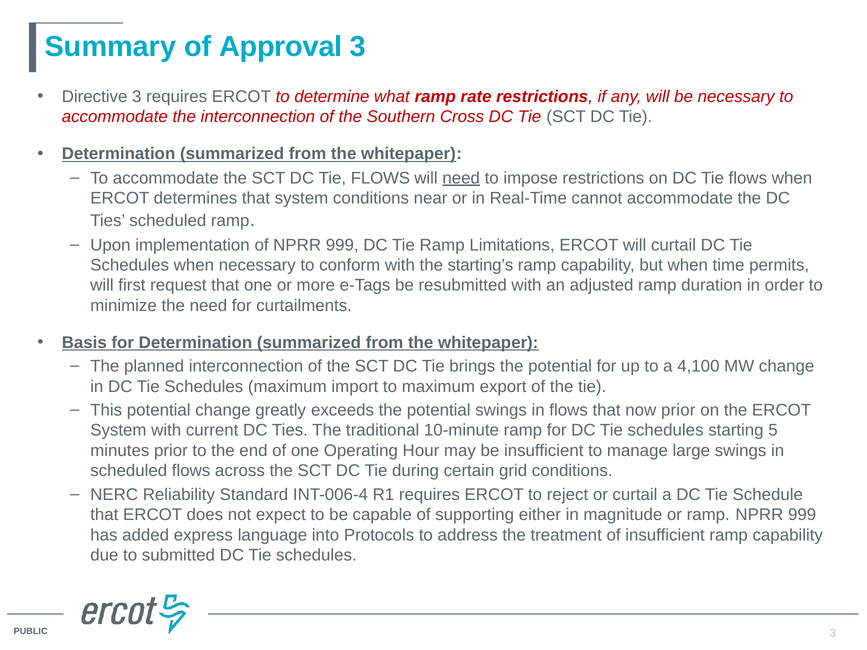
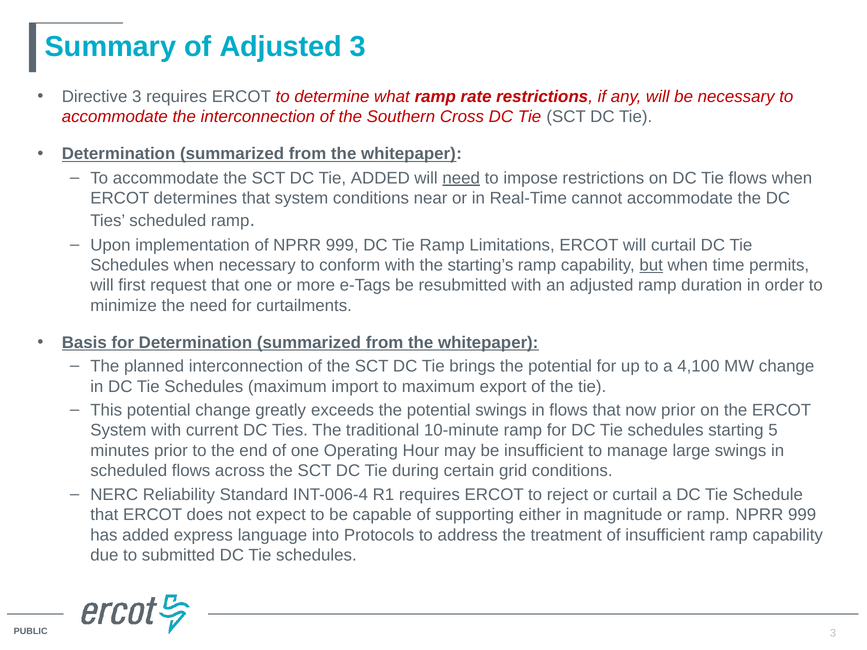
of Approval: Approval -> Adjusted (281, 47)
SCT DC Tie FLOWS: FLOWS -> ADDED (380, 178)
but underline: none -> present (651, 265)
